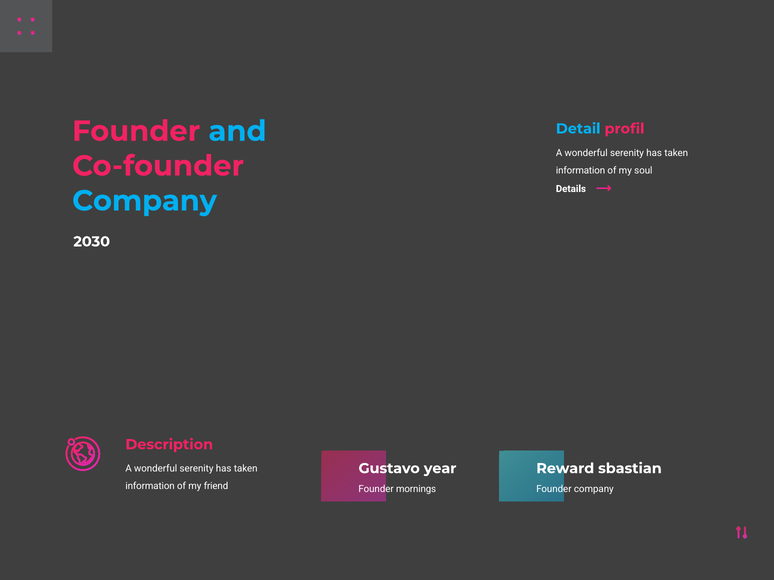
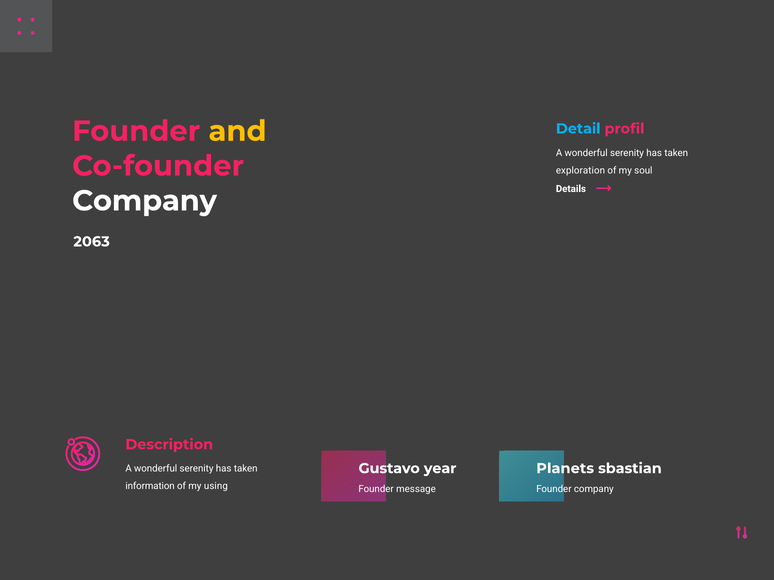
and colour: light blue -> yellow (238, 131)
information: information -> exploration (580, 170)
Company colour: light blue -> white (145, 201)
2030: 2030 -> 2063 (92, 242)
Reward: Reward -> Planets (565, 469)
friend: friend -> using (216, 487)
mornings: mornings -> message (416, 489)
